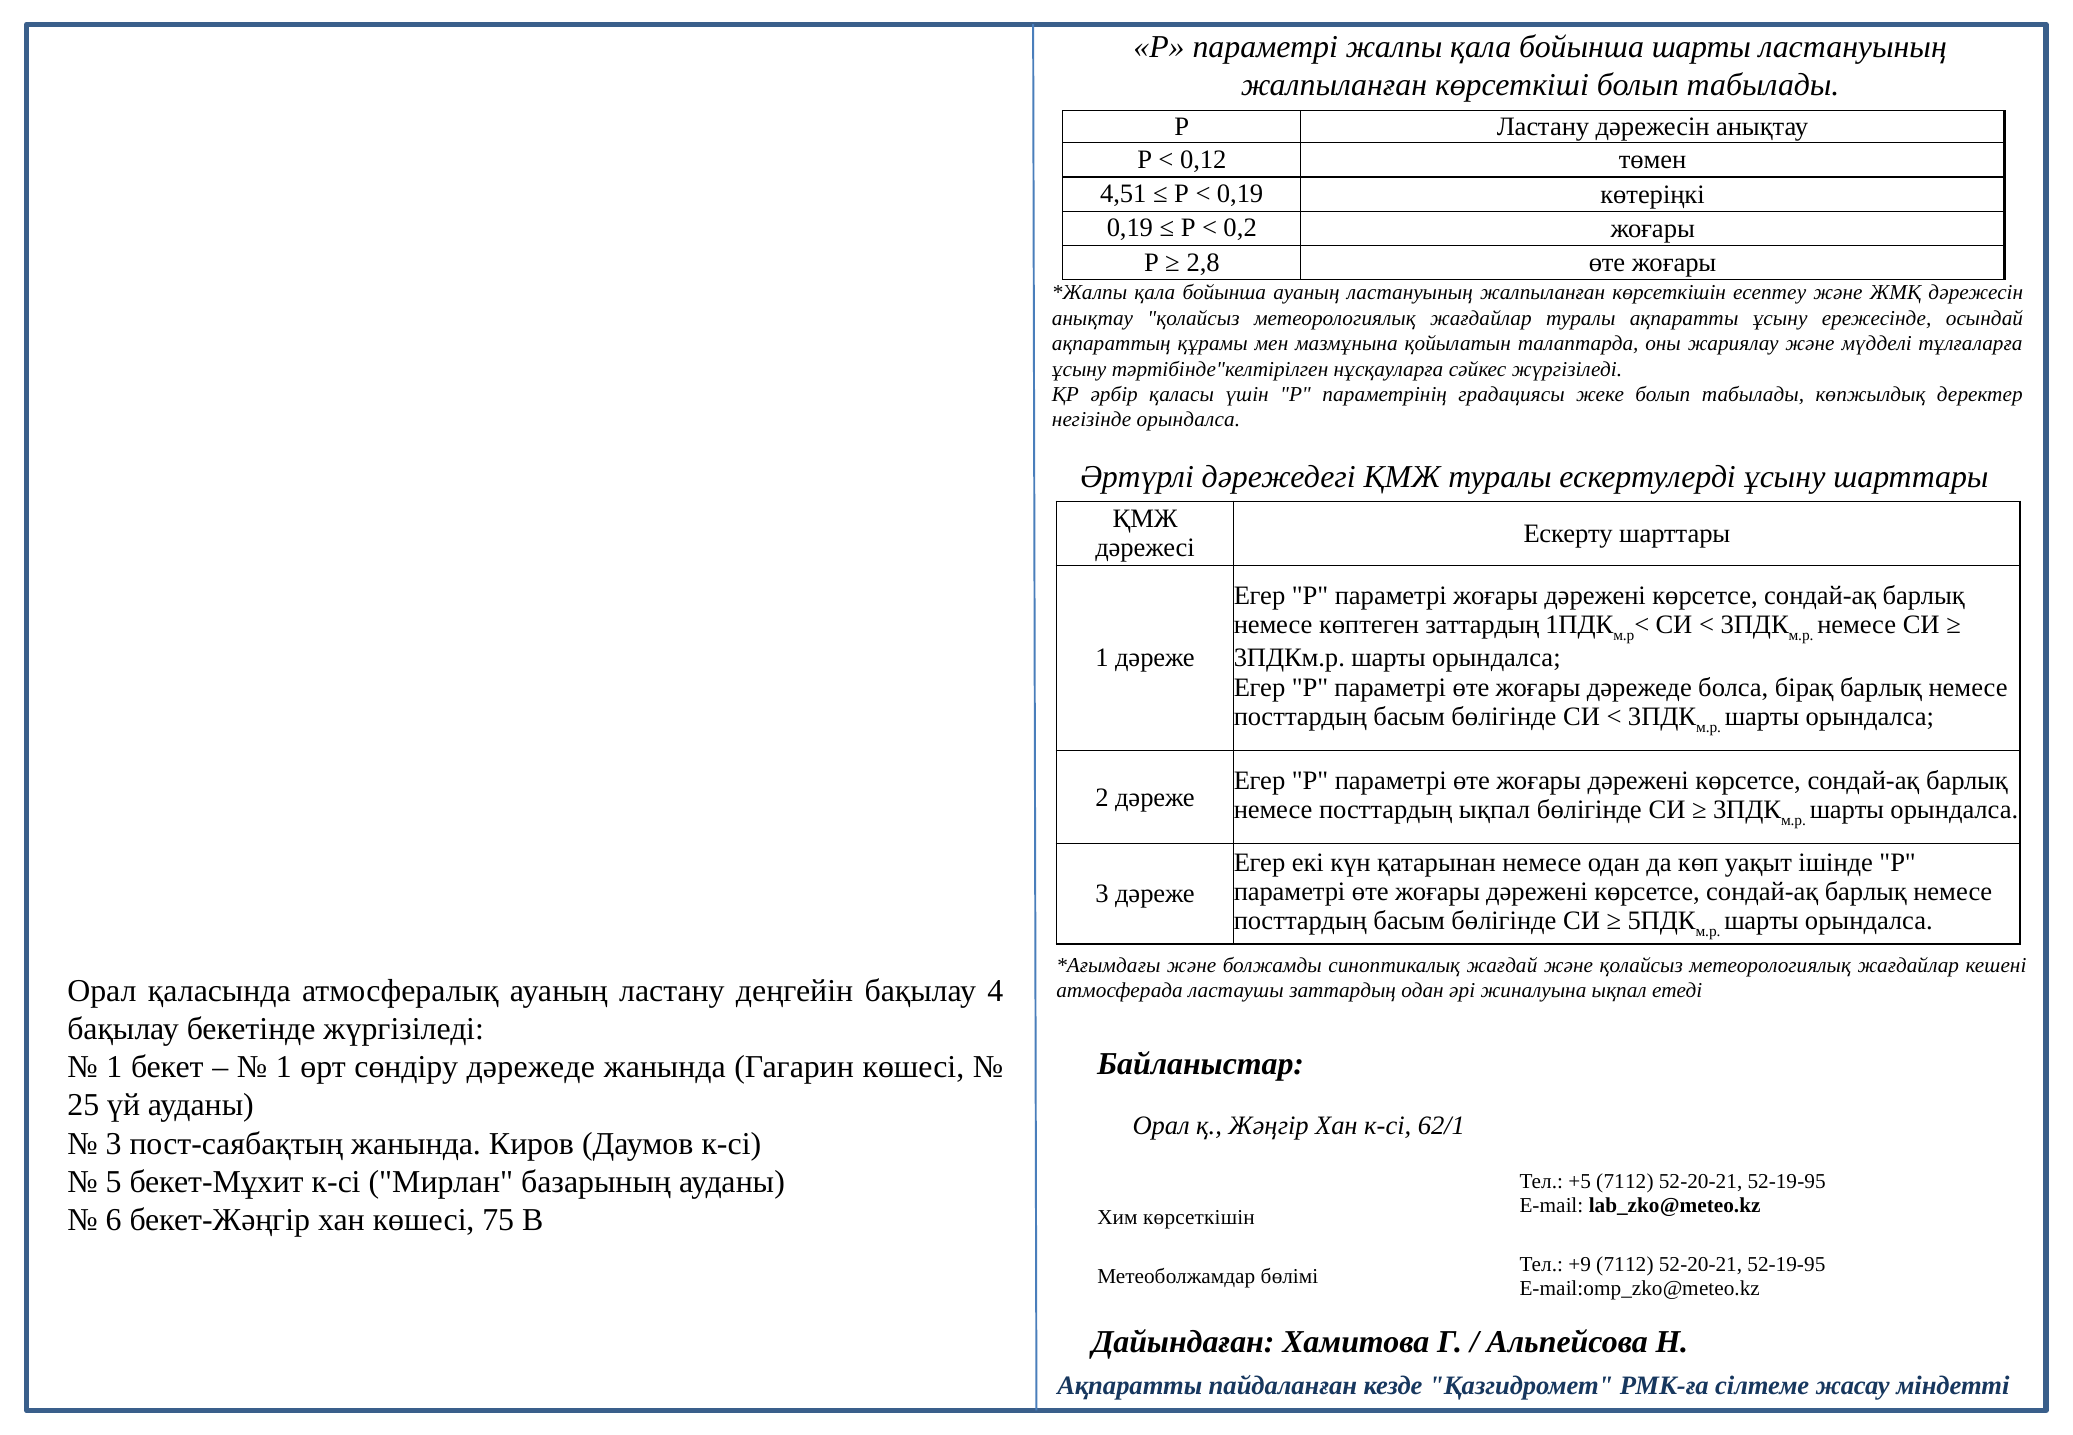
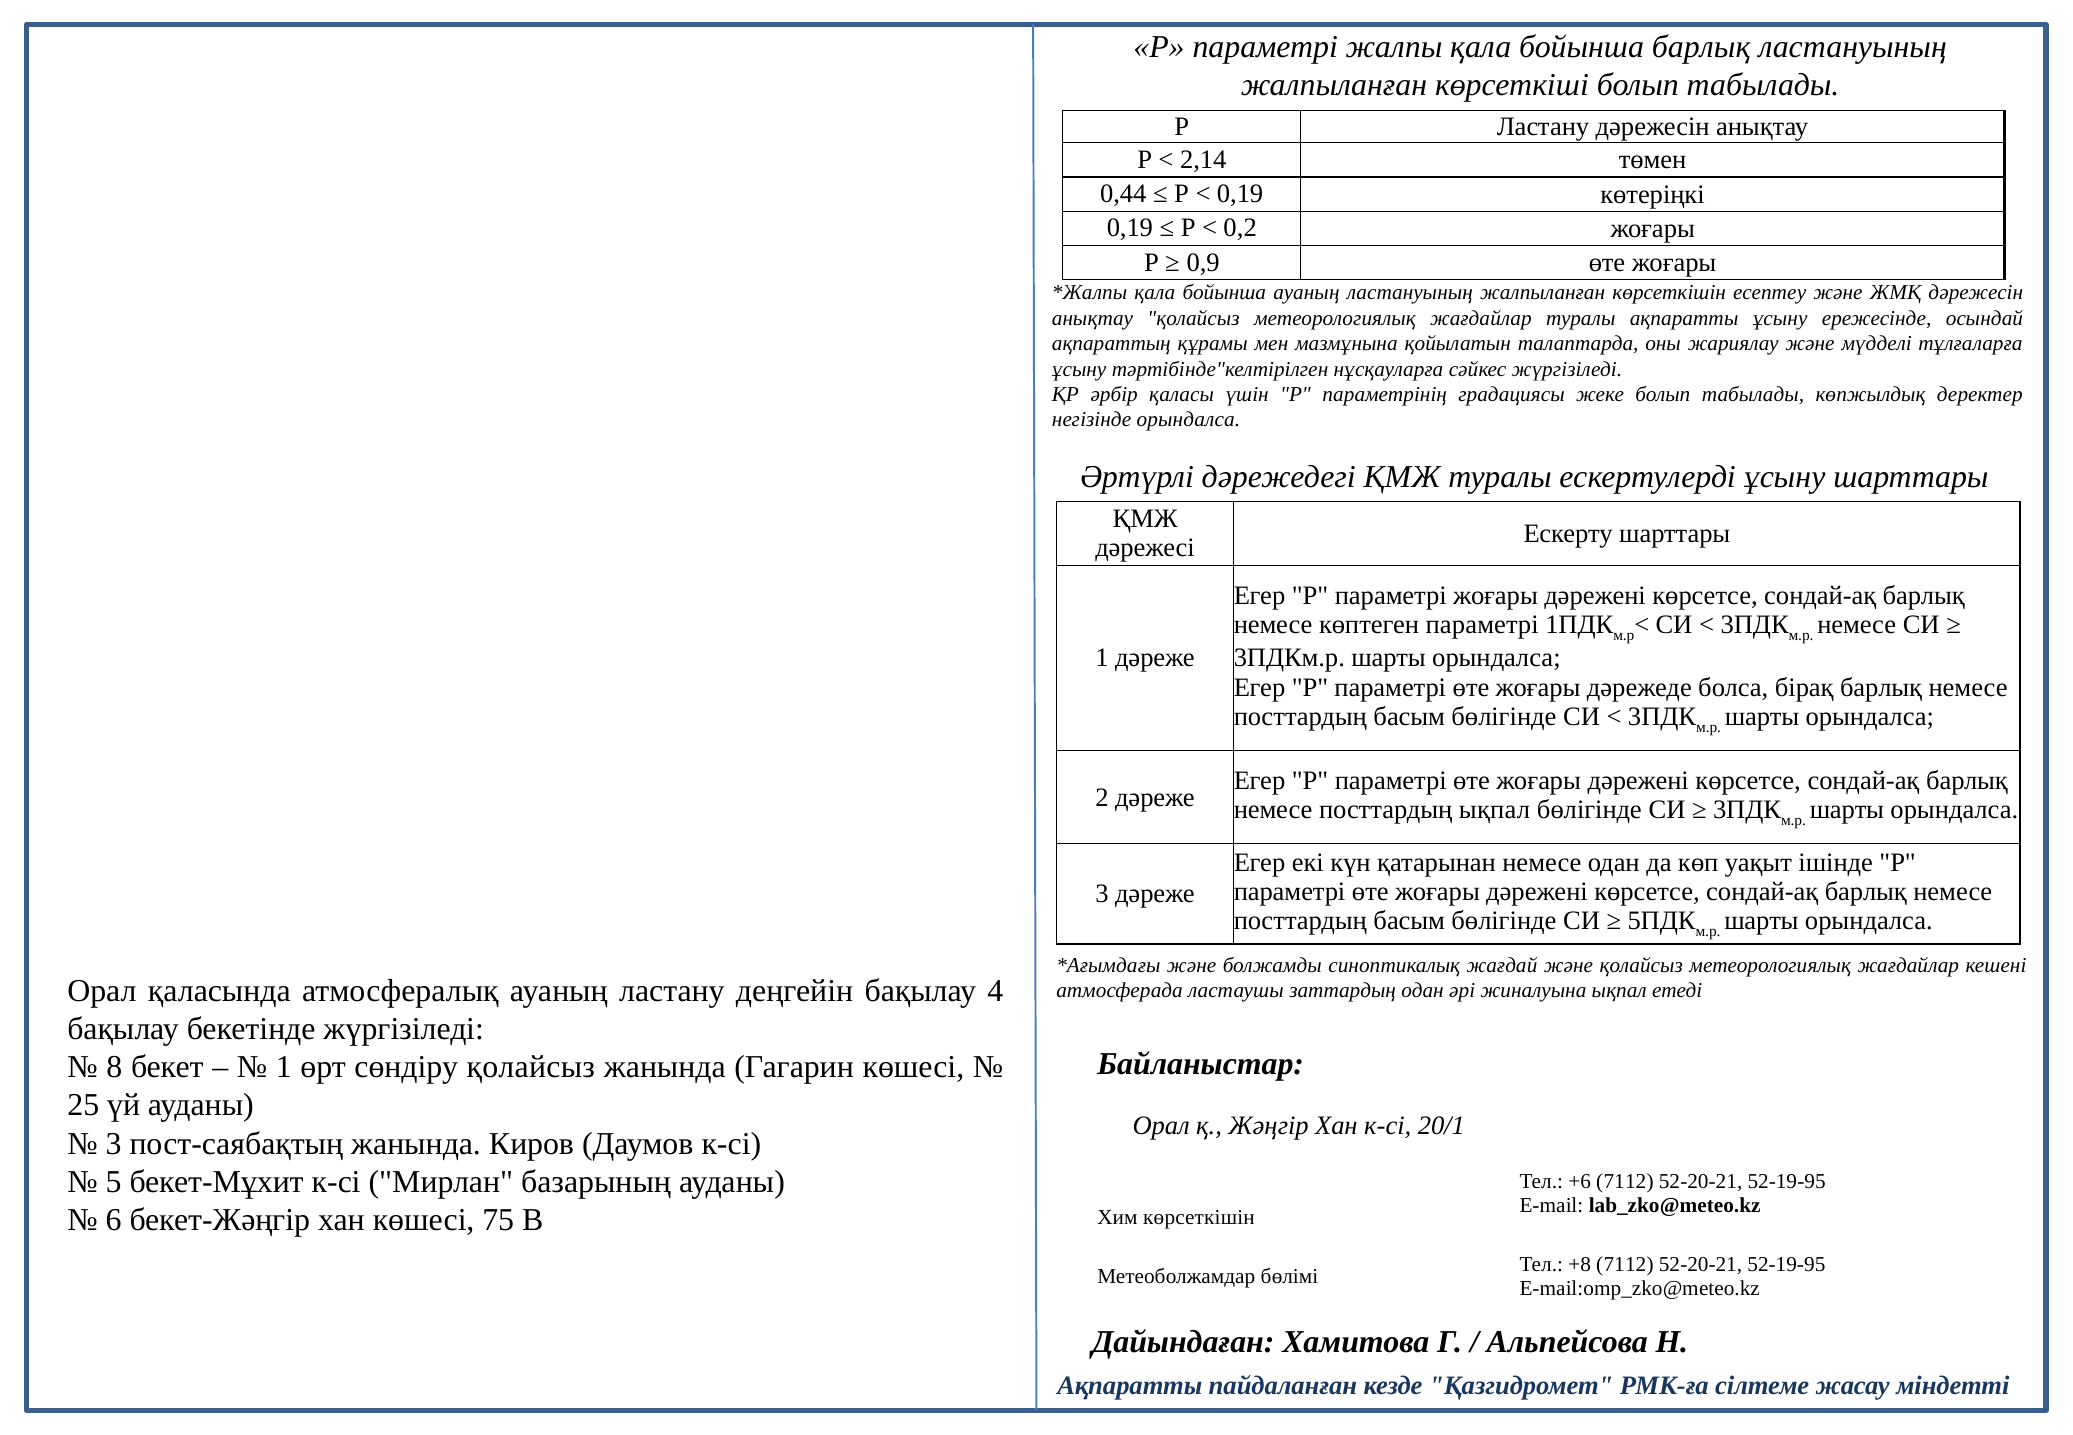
бойынша шарты: шарты -> барлық (1701, 47)
0,12: 0,12 -> 2,14 (1203, 160)
4,51: 4,51 -> 0,44 (1123, 194)
2,8: 2,8 -> 0,9 (1203, 262)
көптеген заттардың: заттардың -> параметрі (1482, 625)
1: 1 -> 8 (114, 1067)
сөндіру дәрежеде: дәрежеде -> қолайсыз (531, 1067)
62/1: 62/1 -> 20/1 (1441, 1126)
+5: +5 -> +6 (1580, 1182)
+9: +9 -> +8 (1580, 1265)
